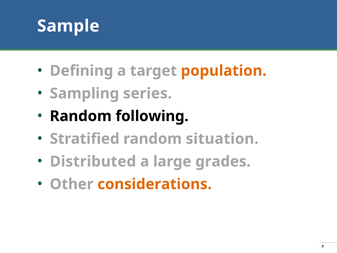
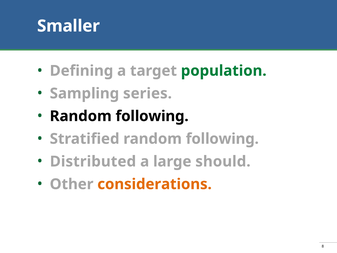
Sample: Sample -> Smaller (68, 26)
population colour: orange -> green (224, 71)
Stratified random situation: situation -> following (222, 139)
grades: grades -> should (223, 161)
